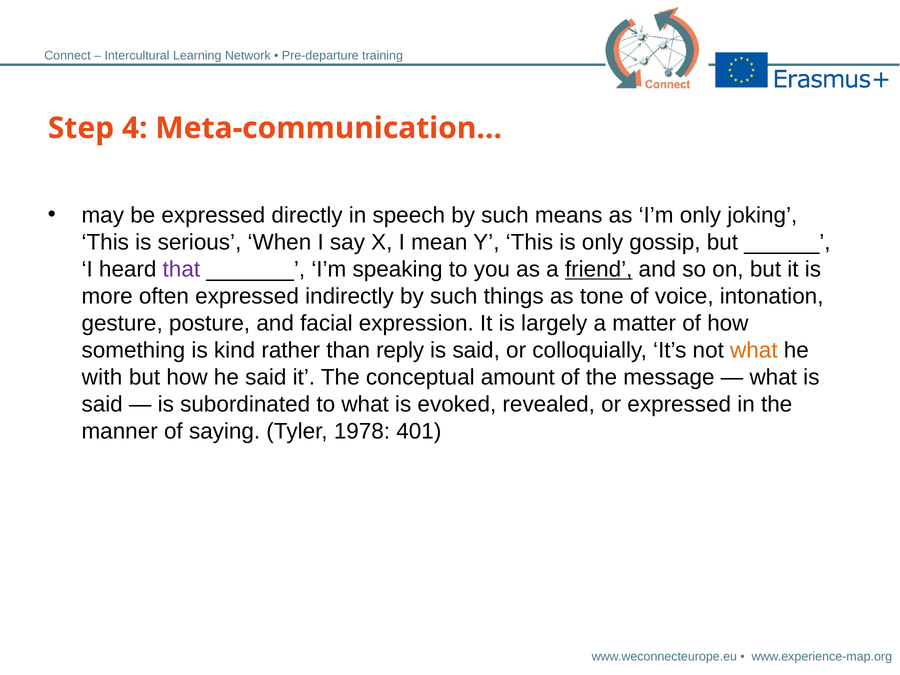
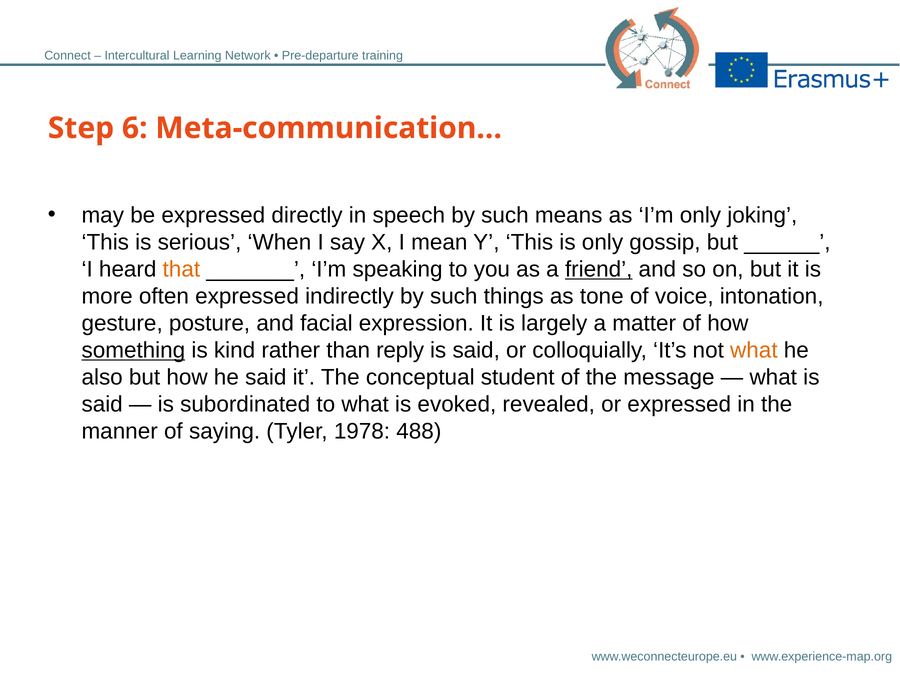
4: 4 -> 6 (135, 128)
that colour: purple -> orange (181, 269)
something underline: none -> present (133, 350)
with: with -> also (102, 377)
amount: amount -> student (518, 377)
401: 401 -> 488 (419, 431)
